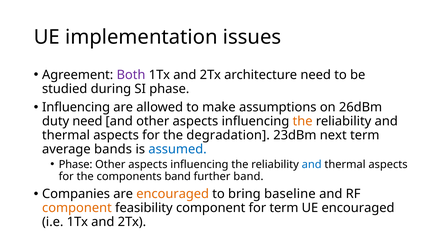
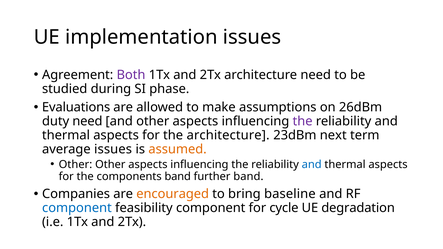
Influencing: Influencing -> Evaluations (76, 107)
the colour: orange -> purple (303, 121)
the degradation: degradation -> architecture (228, 135)
average bands: bands -> issues (113, 149)
assumed colour: blue -> orange (178, 149)
Phase: Phase -> Other (75, 165)
component colour: orange -> blue (77, 208)
for term: term -> cycle (284, 208)
UE encouraged: encouraged -> degradation (358, 208)
